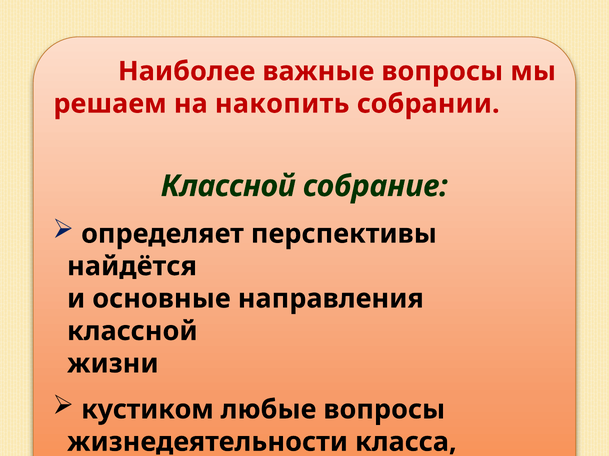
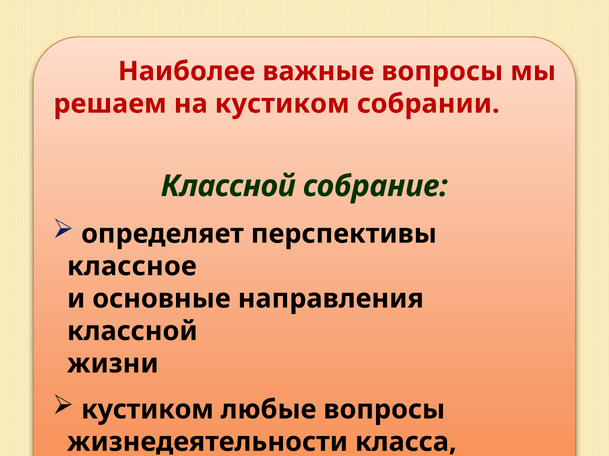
на накопить: накопить -> кустиком (282, 104)
найдётся: найдётся -> классное (132, 267)
